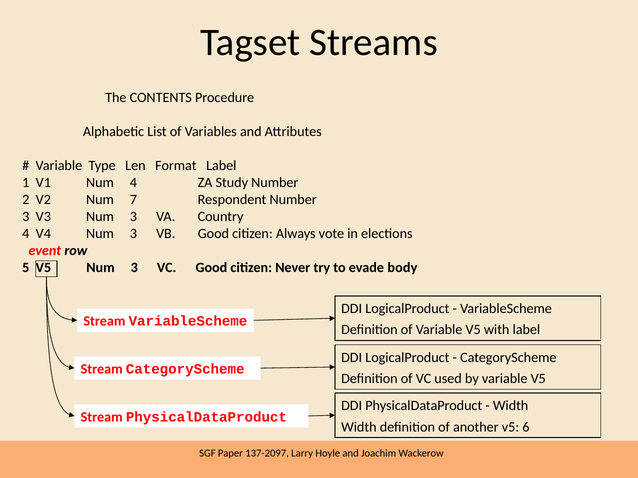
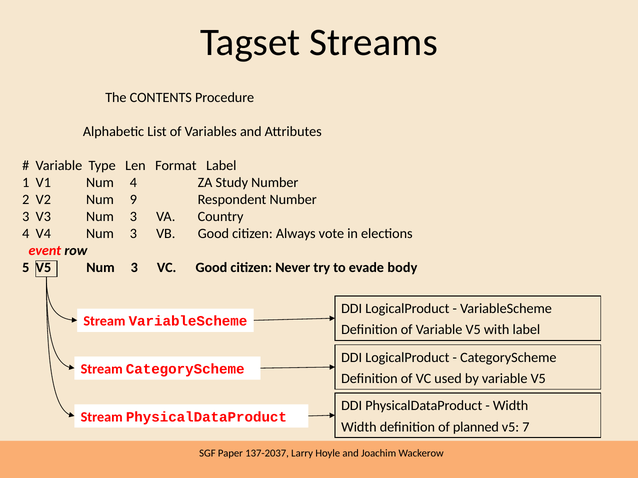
7: 7 -> 9 (133, 200)
another: another -> planned (476, 427)
6: 6 -> 7 (526, 427)
137-2097: 137-2097 -> 137-2037 (267, 454)
